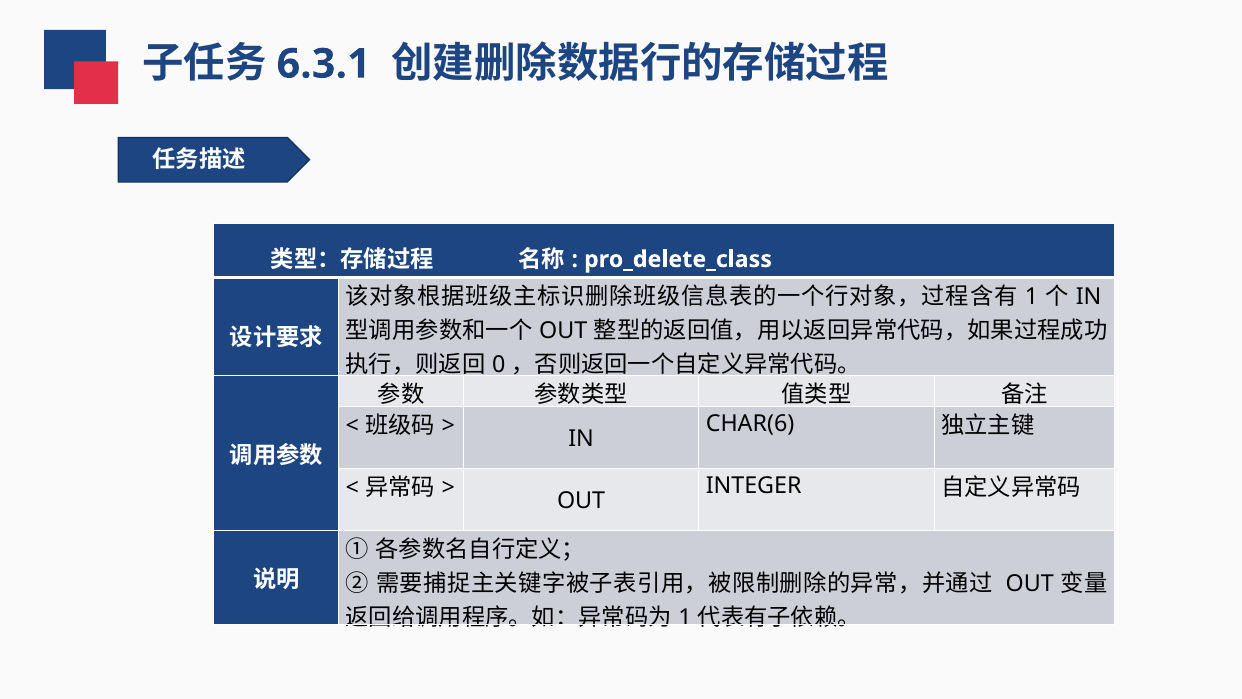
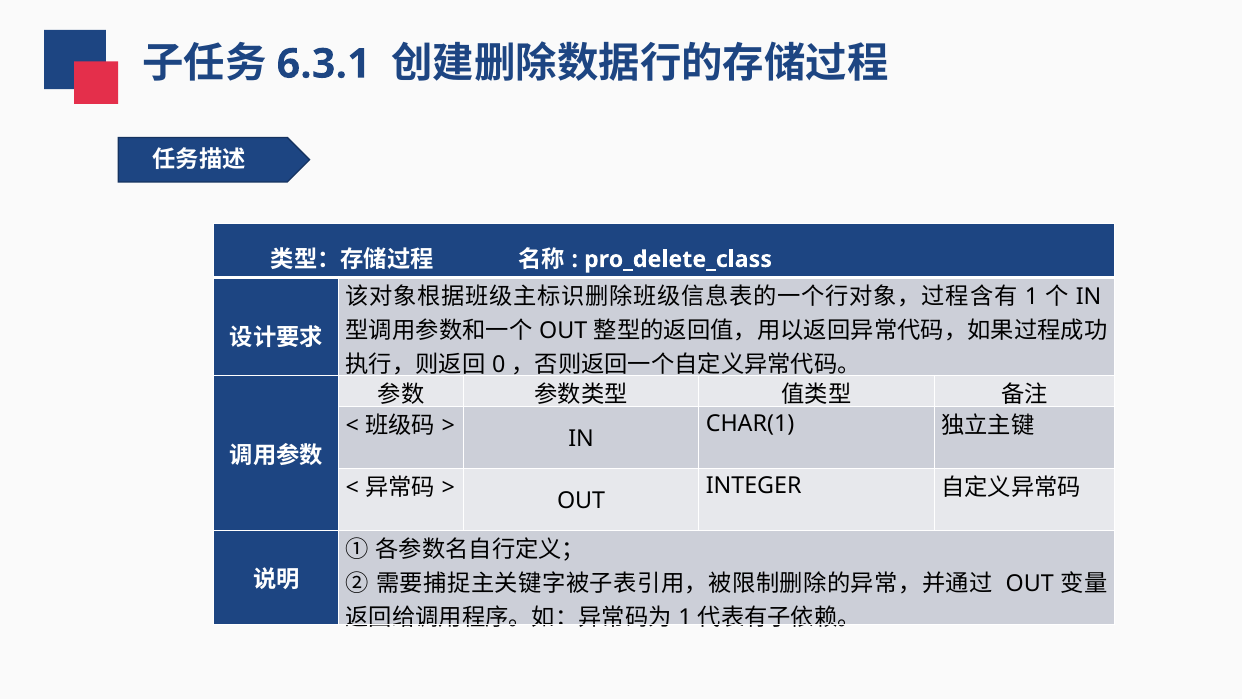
CHAR(6: CHAR(6 -> CHAR(1 (750, 423)
